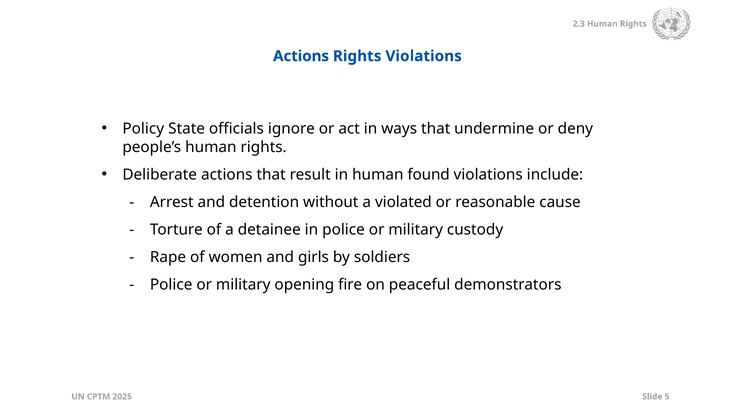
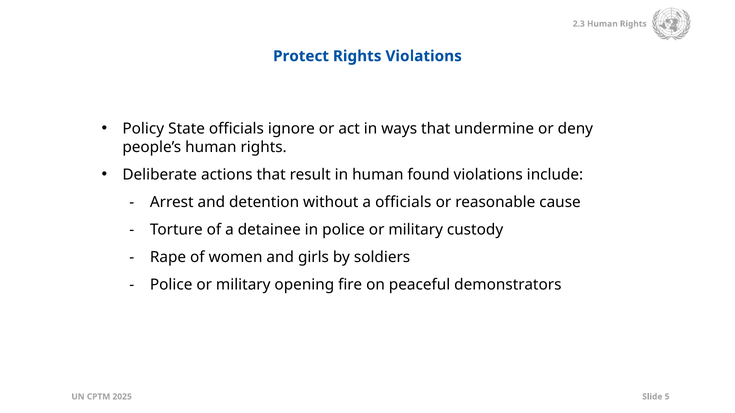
Actions: Actions -> Protect (301, 56)
a violated: violated -> officials (403, 202)
